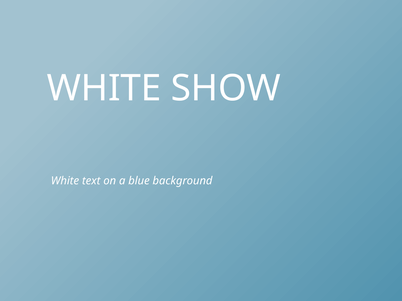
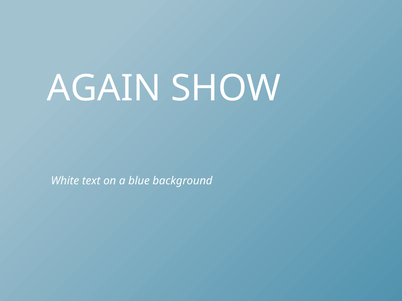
WHITE: WHITE -> AGAIN (104, 89)
